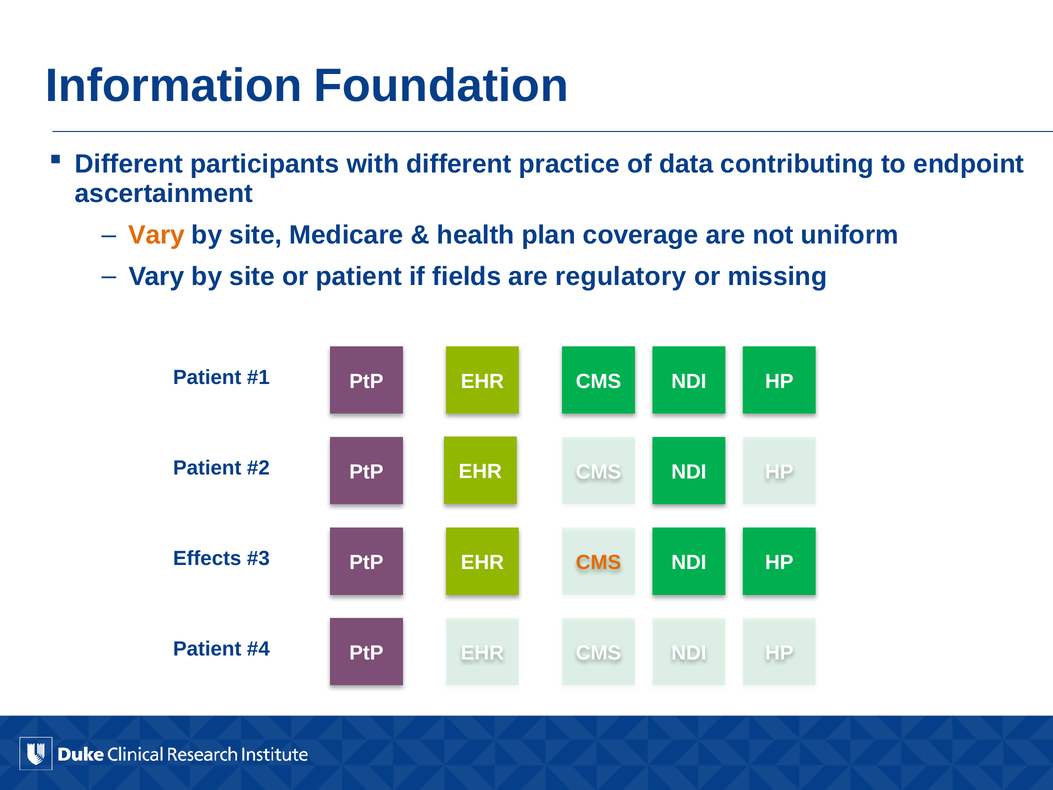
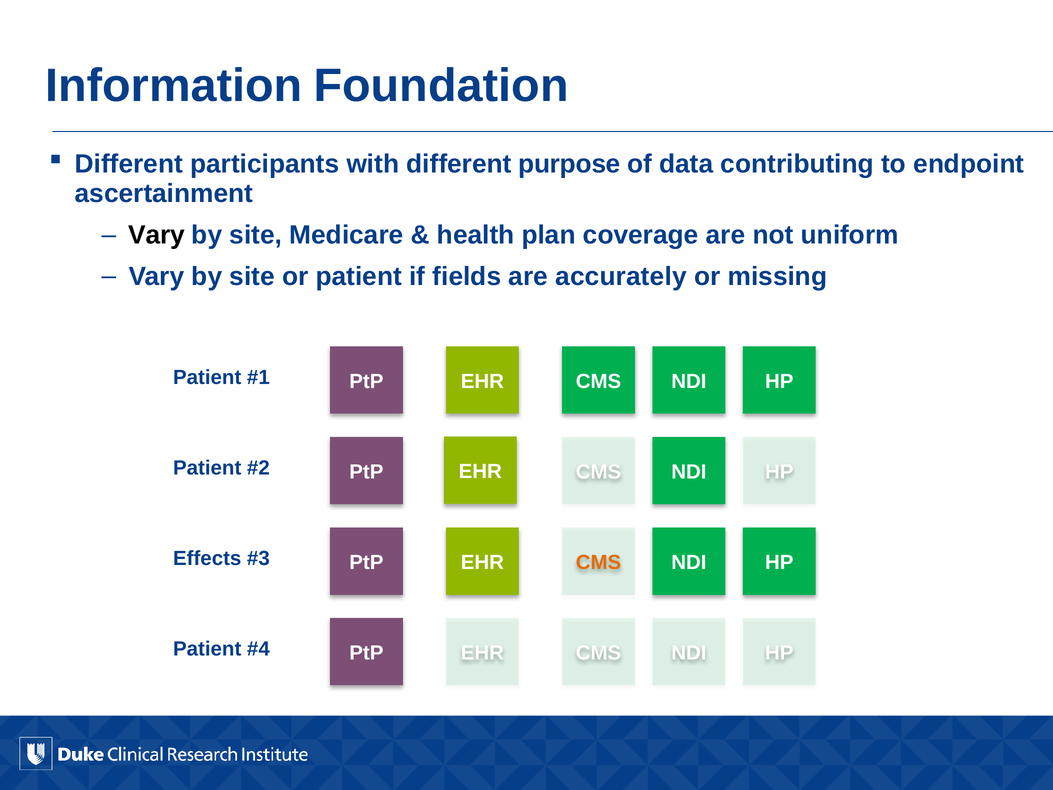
practice: practice -> purpose (569, 164)
Vary colour: orange -> black (157, 235)
regulatory: regulatory -> accurately (621, 276)
